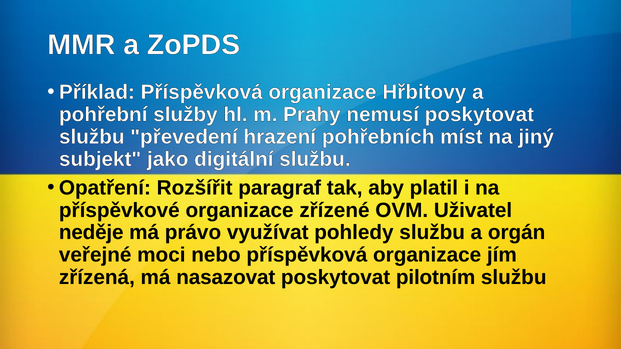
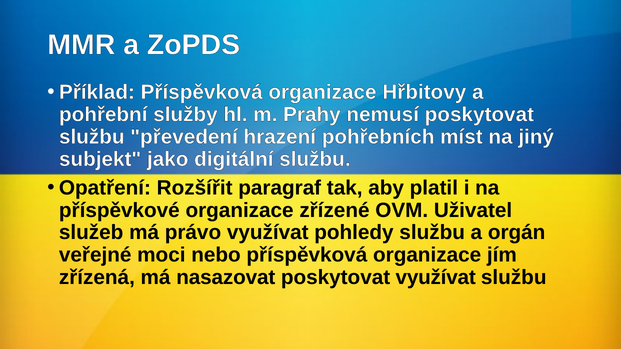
neděje: neděje -> služeb (91, 233)
poskytovat pilotním: pilotním -> využívat (436, 278)
